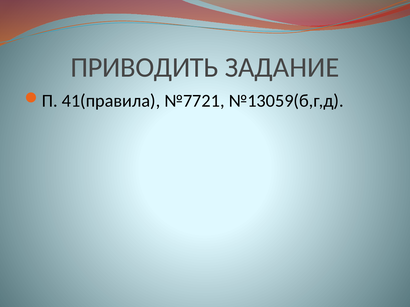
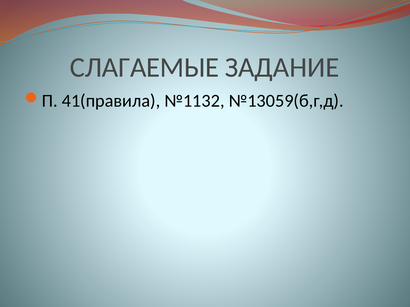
ПРИВОДИТЬ: ПРИВОДИТЬ -> СЛАГАЕМЫЕ (145, 68)
№7721: №7721 -> №1132 (194, 101)
